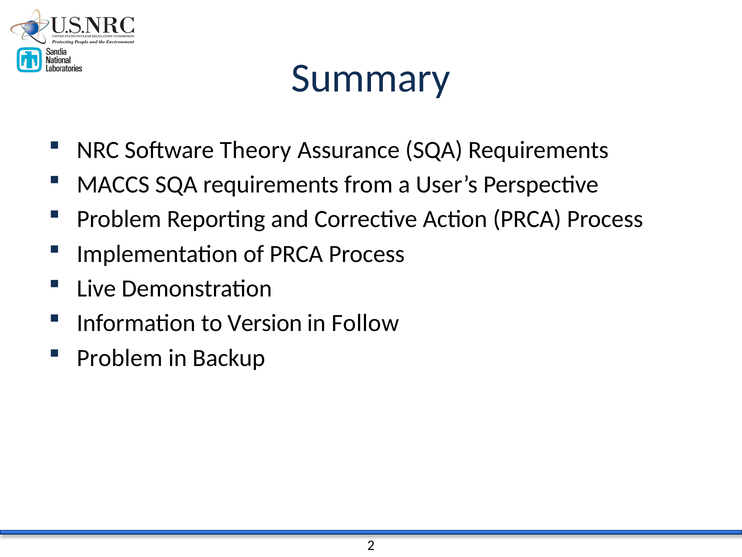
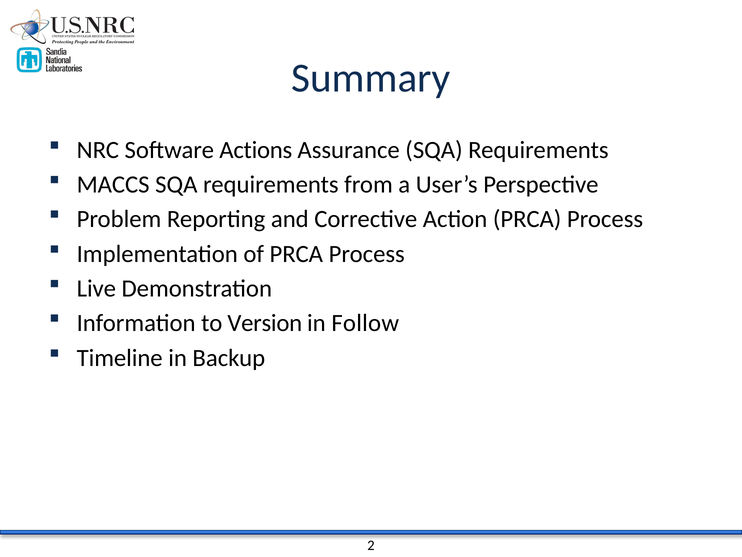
Theory: Theory -> Actions (256, 150)
Problem: Problem -> Timeline (120, 358)
